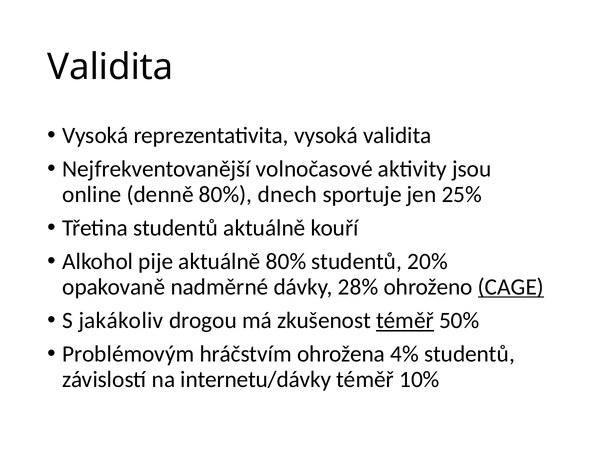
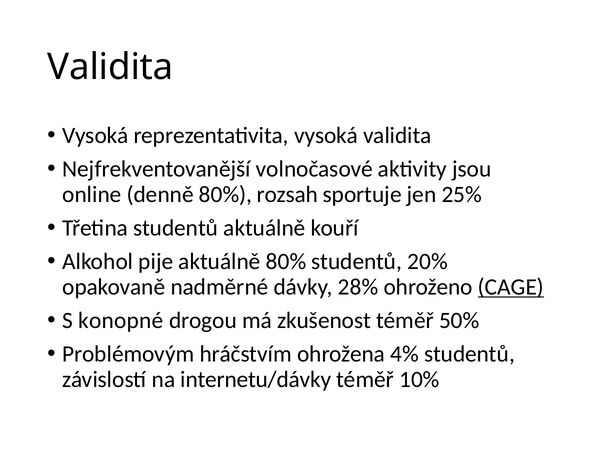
dnech: dnech -> rozsah (288, 194)
jakákoliv: jakákoliv -> konopné (121, 320)
téměř underline: present -> none (405, 320)
